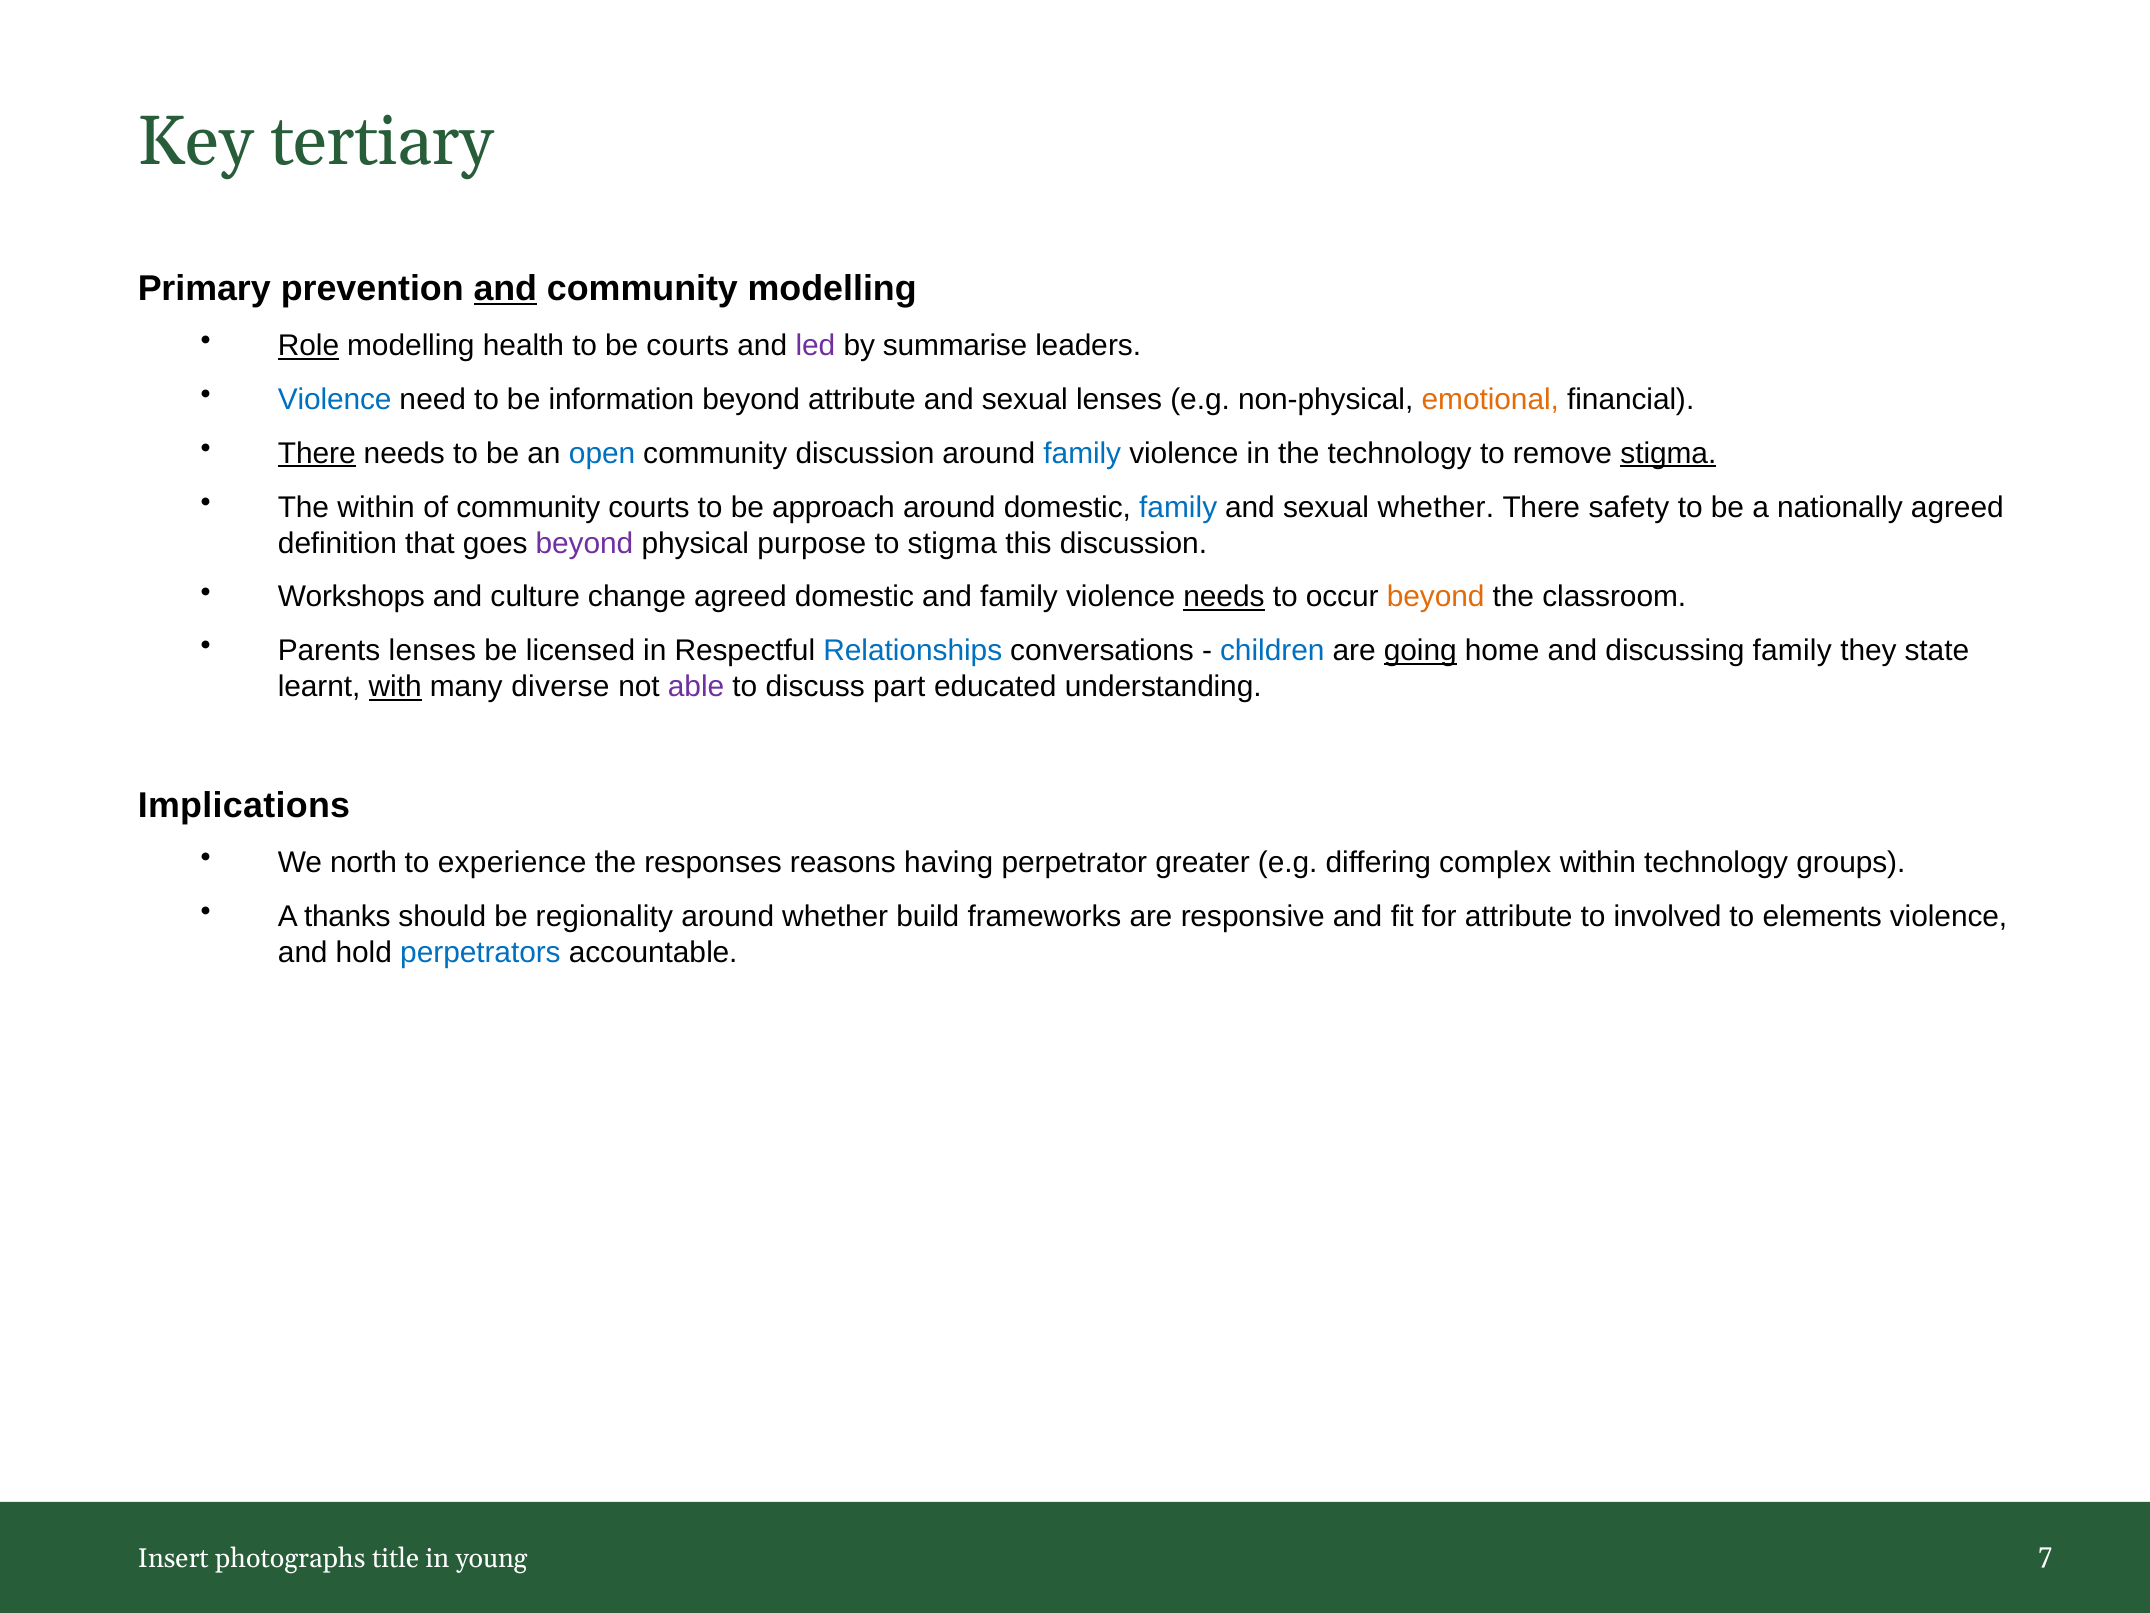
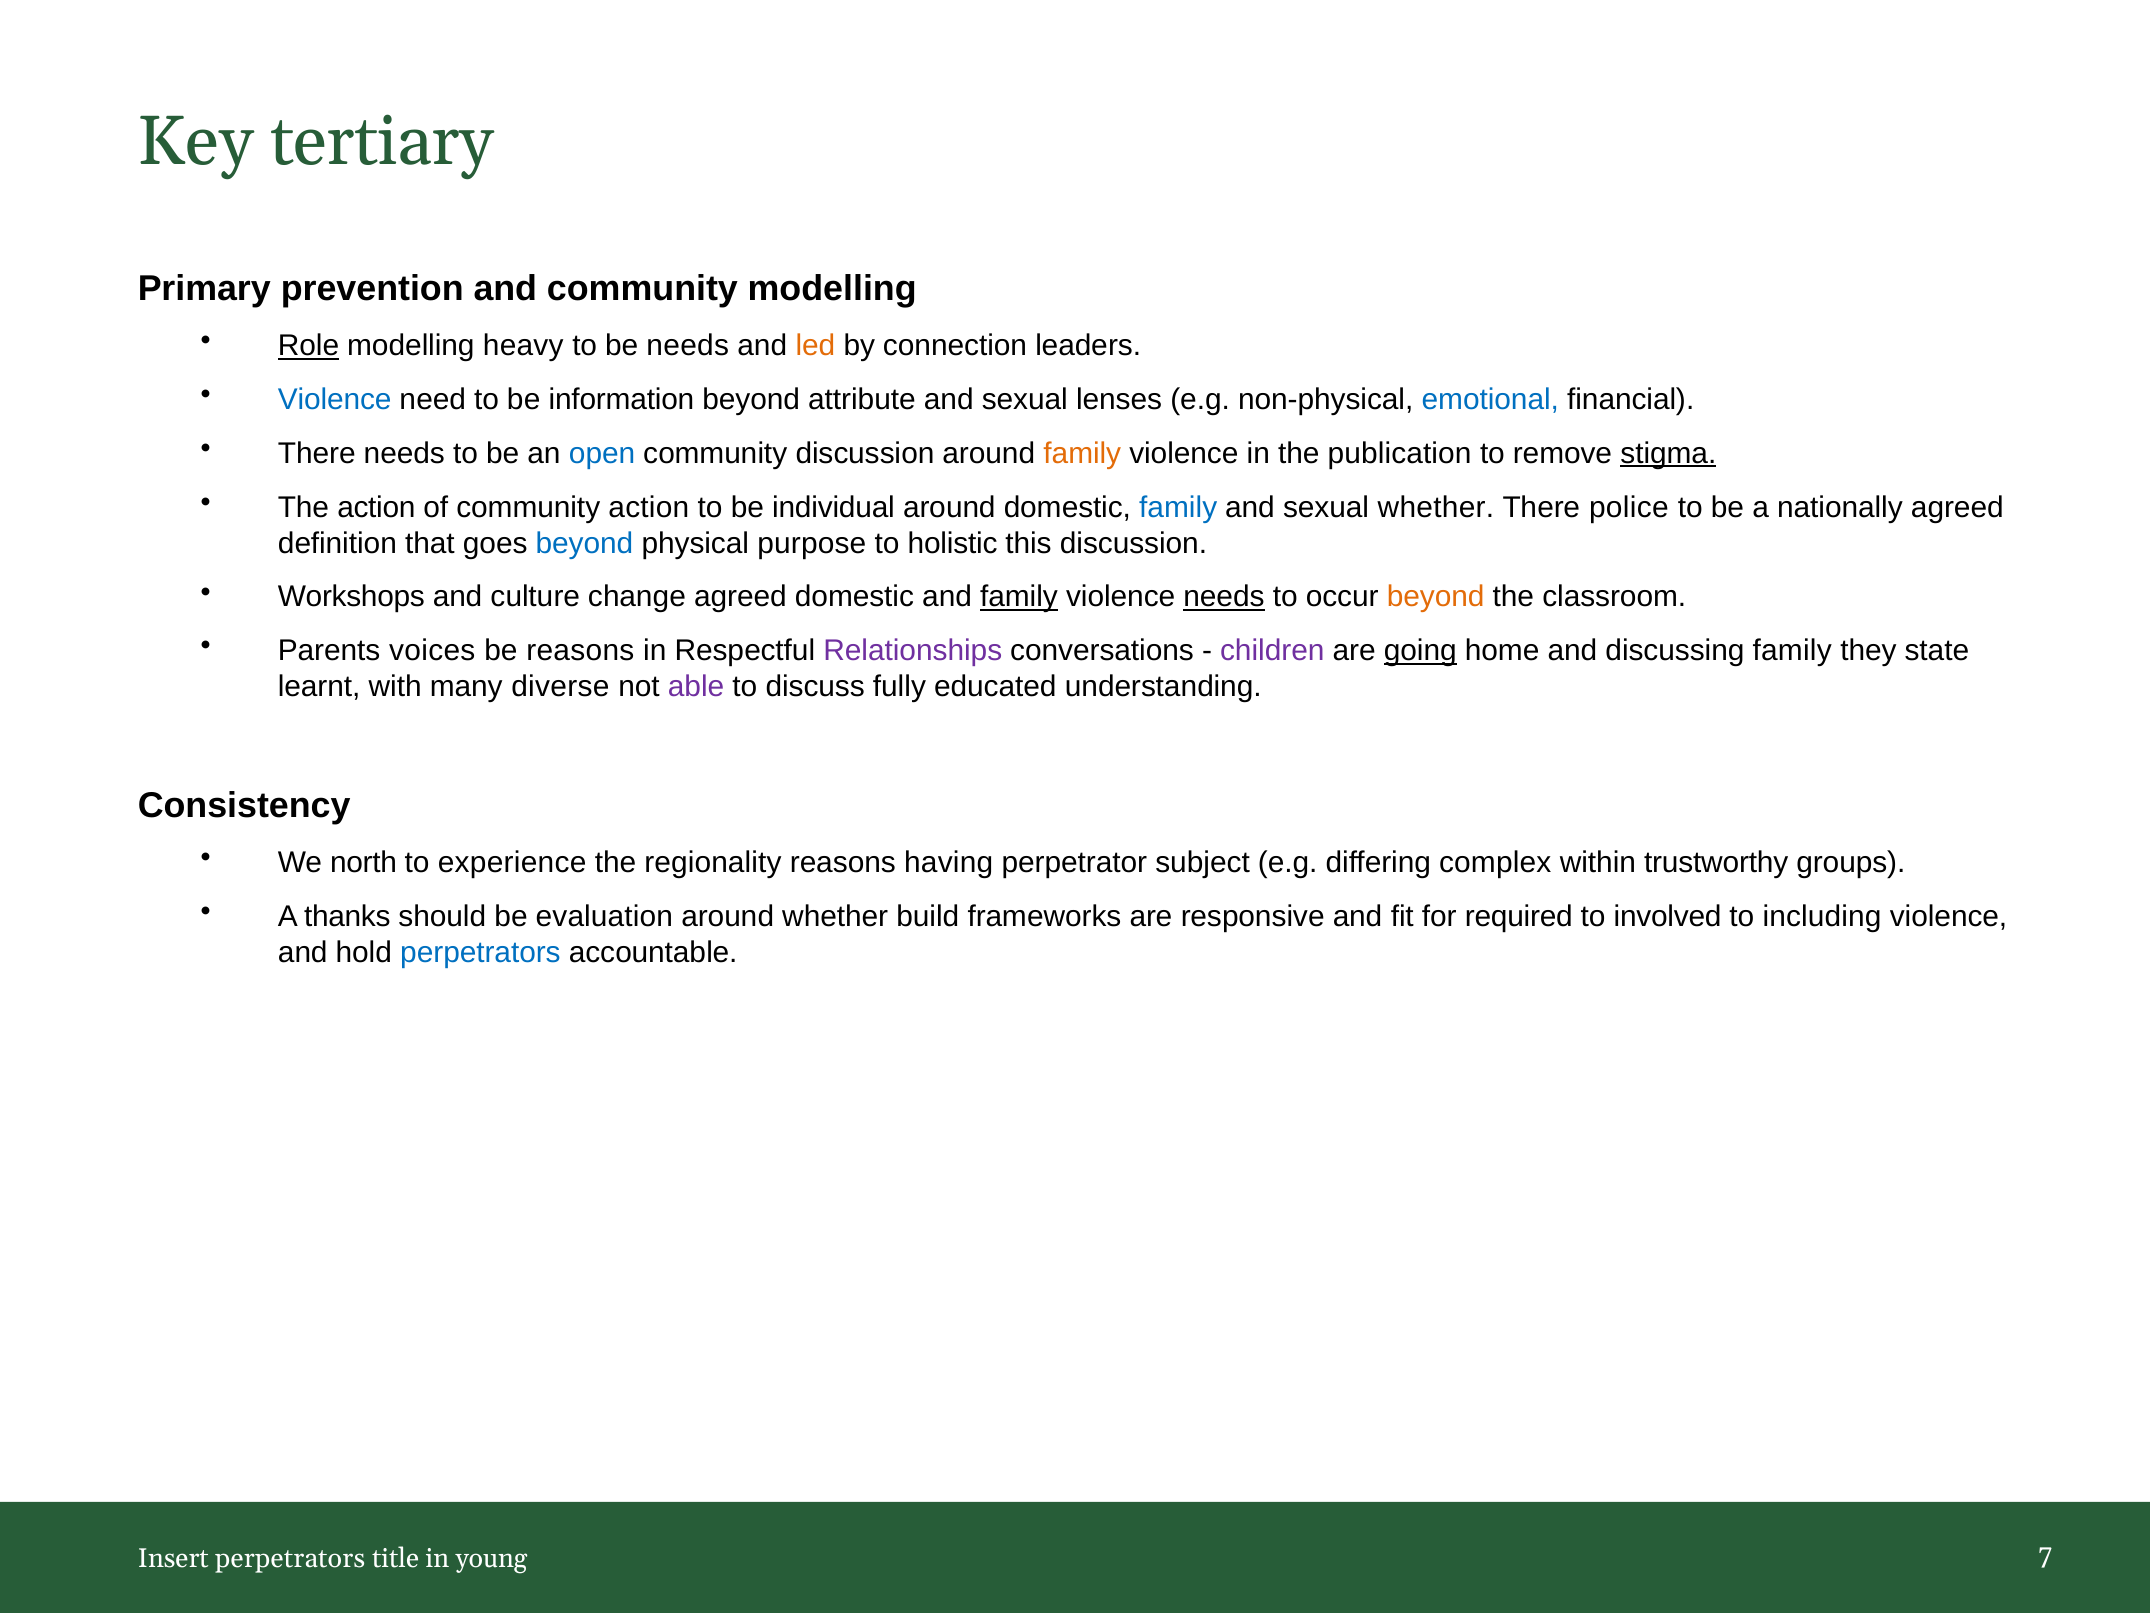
and underline: present -> none (505, 289)
health: health -> heavy (523, 346)
be courts: courts -> needs (688, 346)
led colour: purple -> orange (815, 346)
summarise: summarise -> connection (955, 346)
emotional colour: orange -> blue (1490, 399)
There underline: present -> none (317, 453)
family colour: blue -> orange (1082, 453)
the technology: technology -> publication (1400, 453)
The within: within -> action (376, 507)
community courts: courts -> action (649, 507)
approach: approach -> individual (833, 507)
safety: safety -> police (1629, 507)
beyond colour: purple -> blue (584, 543)
to stigma: stigma -> holistic (953, 543)
family underline: none -> present (1019, 597)
Parents lenses: lenses -> voices (432, 651)
be licensed: licensed -> reasons (580, 651)
Relationships colour: blue -> purple (913, 651)
children colour: blue -> purple (1272, 651)
with underline: present -> none (395, 687)
part: part -> fully (899, 687)
Implications: Implications -> Consistency (244, 805)
responses: responses -> regionality (713, 862)
greater: greater -> subject (1203, 862)
within technology: technology -> trustworthy (1716, 862)
regionality: regionality -> evaluation (604, 916)
for attribute: attribute -> required (1519, 916)
elements: elements -> including (1822, 916)
Insert photographs: photographs -> perpetrators (290, 1559)
